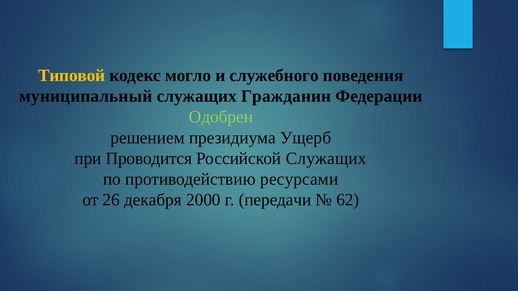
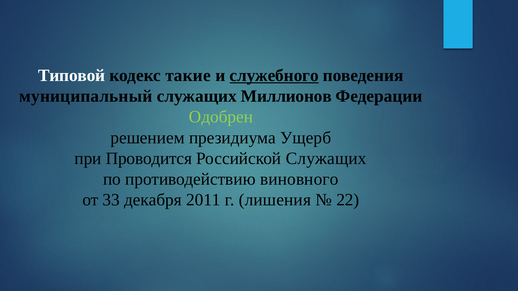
Типовой colour: yellow -> white (72, 76)
могло: могло -> такие (188, 76)
служебного underline: none -> present (274, 76)
Гражданин: Гражданин -> Миллионов (286, 96)
ресурсами: ресурсами -> виновного (299, 179)
26: 26 -> 33 (111, 200)
2000: 2000 -> 2011 (203, 200)
передачи: передачи -> лишения (275, 200)
62: 62 -> 22 (348, 200)
